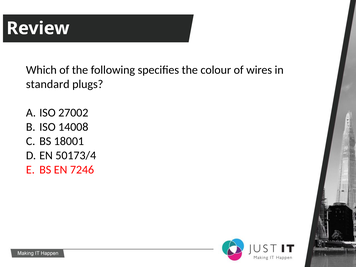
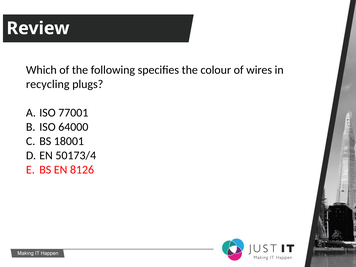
standard: standard -> recycling (48, 84)
27002: 27002 -> 77001 (73, 113)
14008: 14008 -> 64000 (73, 127)
7246: 7246 -> 8126 (82, 170)
